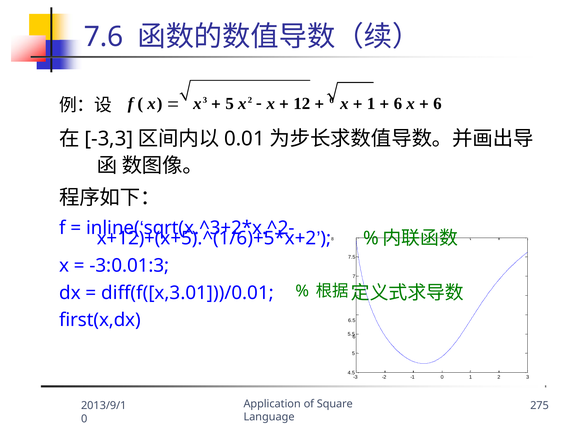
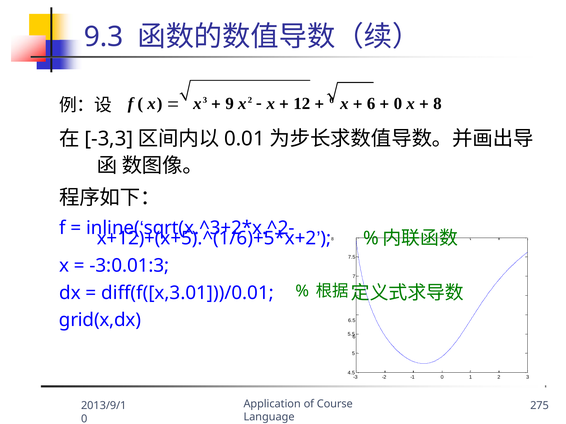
7.6: 7.6 -> 9.3 (104, 37)
5: 5 -> 9 (230, 104)
1: 1 -> 6 (371, 104)
6: 6 -> 0 (398, 104)
6: 6 -> 8 (437, 104)
first(x,dx: first(x,dx -> grid(x,dx (100, 320)
Square: Square -> Course (335, 404)
